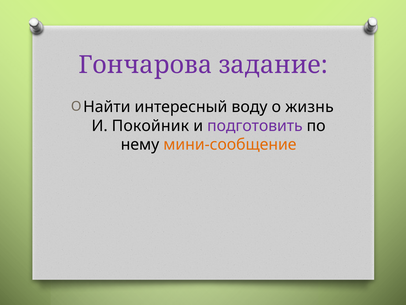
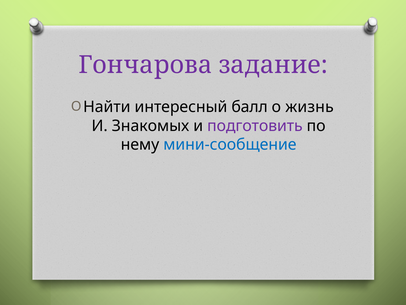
воду: воду -> балл (250, 107)
Покойник: Покойник -> Знакомых (150, 126)
мини-сообщение colour: orange -> blue (230, 144)
